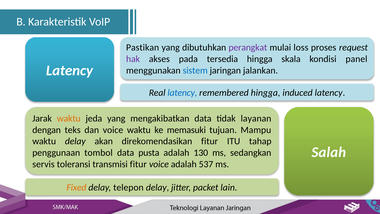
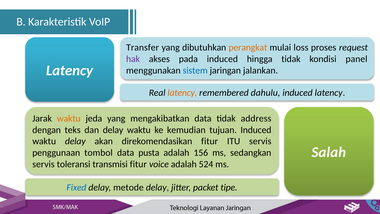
Pastikan: Pastikan -> Transfer (143, 47)
perangkat colour: purple -> orange (248, 47)
pada tersedia: tersedia -> induced (222, 59)
hingga skala: skala -> tidak (291, 59)
latency colour: blue -> orange (182, 93)
remembered hingga: hingga -> dahulu (266, 93)
layanan: layanan -> address (256, 118)
dan voice: voice -> delay (113, 130)
memasuki: memasuki -> kemudian (186, 130)
tujuan Mampu: Mampu -> Induced (256, 130)
ITU tahap: tahap -> servis (260, 141)
130: 130 -> 156 (201, 153)
537: 537 -> 524 (206, 164)
Fixed colour: orange -> blue (76, 187)
telepon: telepon -> metode (128, 187)
lain: lain -> tipe (229, 187)
